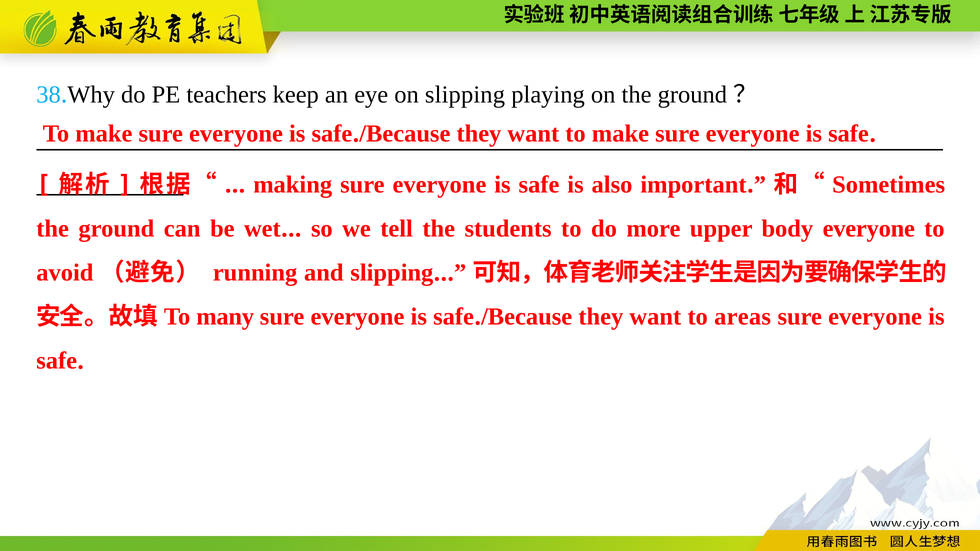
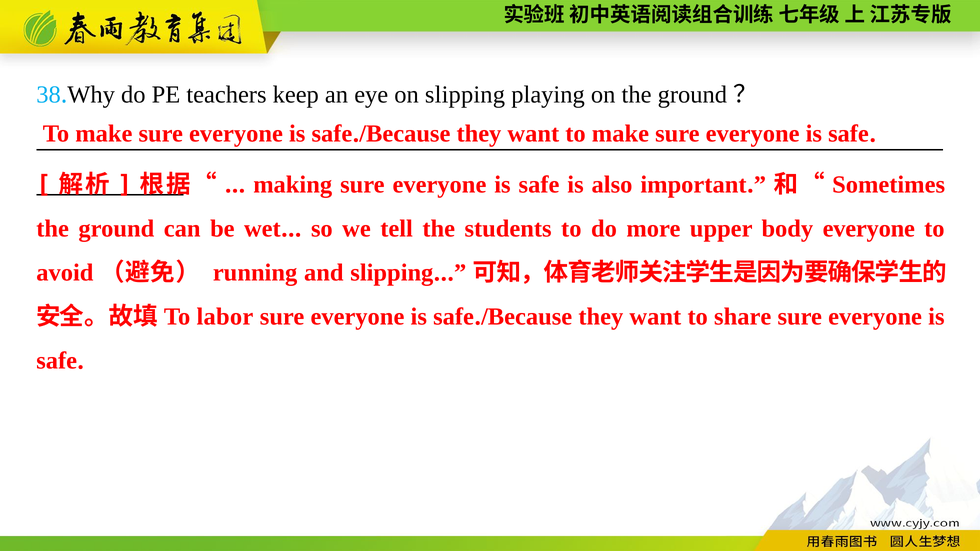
many: many -> labor (225, 317)
areas: areas -> share (743, 317)
